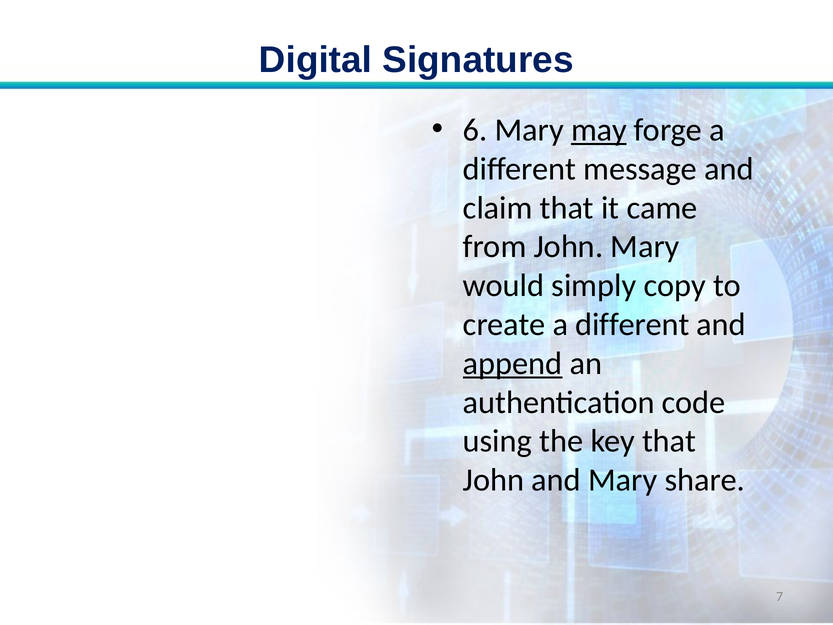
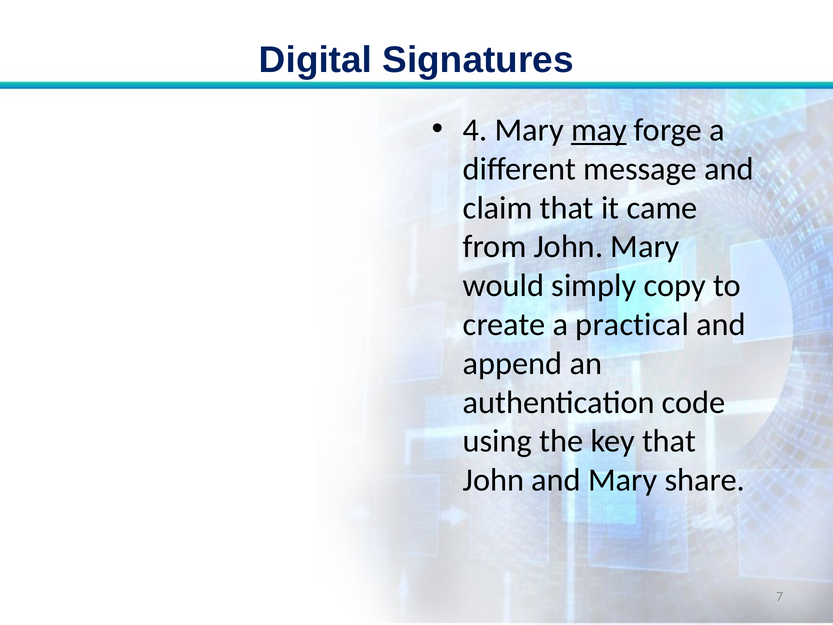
6: 6 -> 4 (475, 130)
create a different: different -> practical (632, 324)
append underline: present -> none (513, 363)
